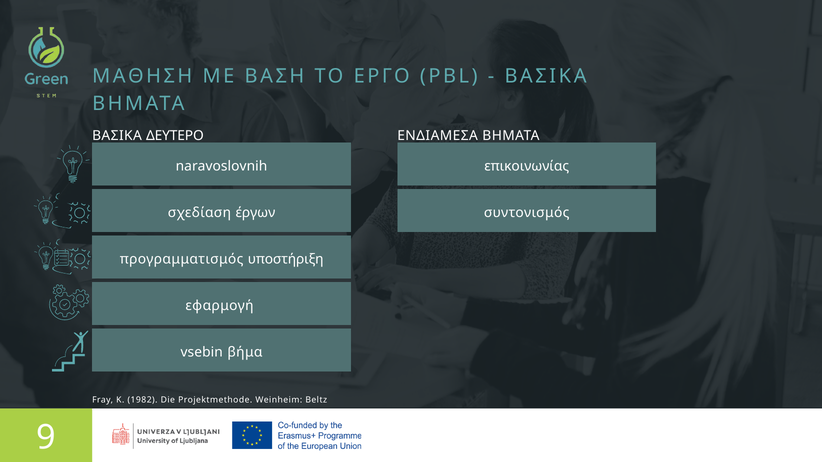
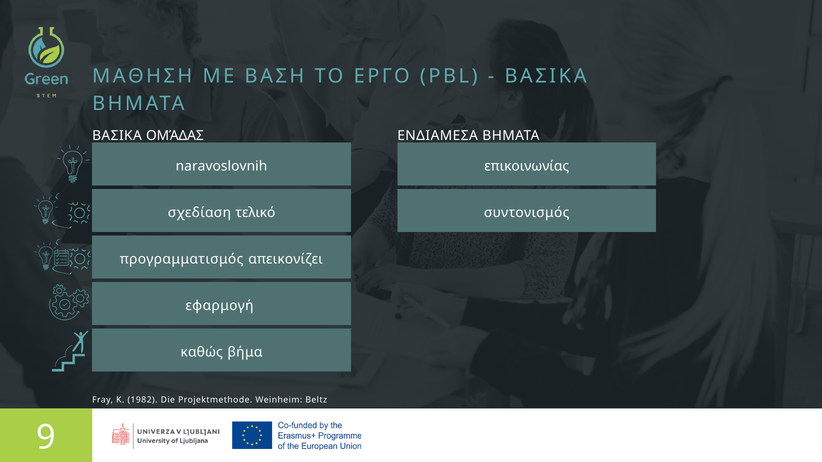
ΔΕΥΤΕΡΟ: ΔΕΥΤΕΡΟ -> ΟΜΆΔΑΣ (175, 136)
έργων: έργων -> τελικό (255, 213)
υποστήριξη: υποστήριξη -> απεικονίζει (286, 259)
vsebin: vsebin -> καθώς (202, 352)
